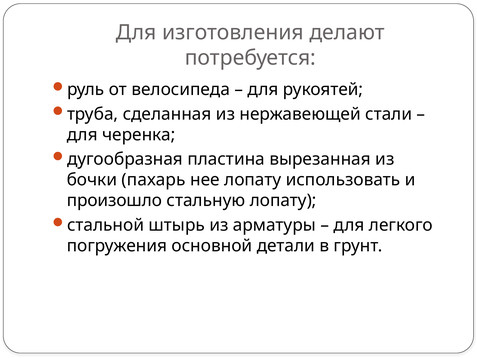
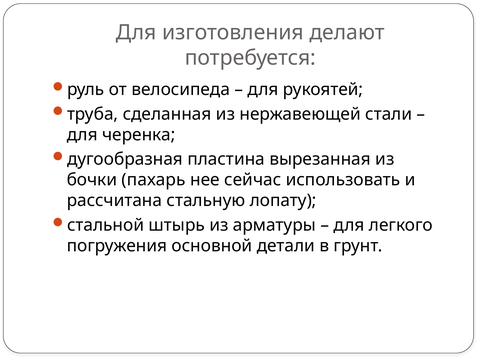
нее лопату: лопату -> сейчас (253, 180)
произошло: произошло -> рассчитана (114, 200)
